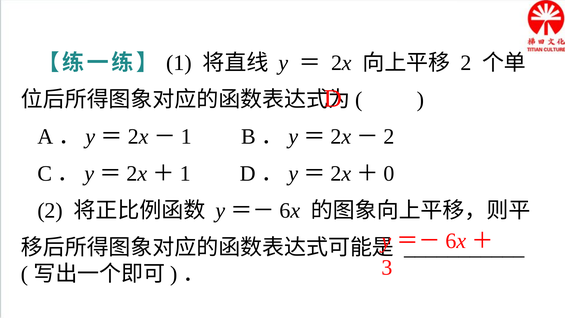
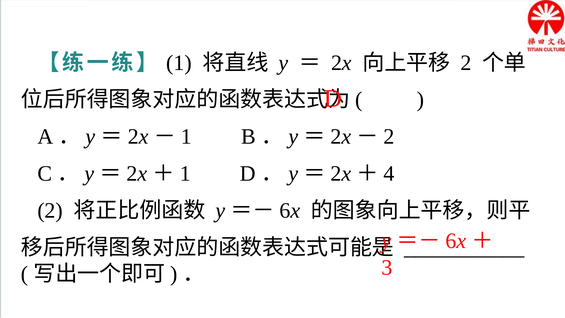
0: 0 -> 4 (389, 174)
